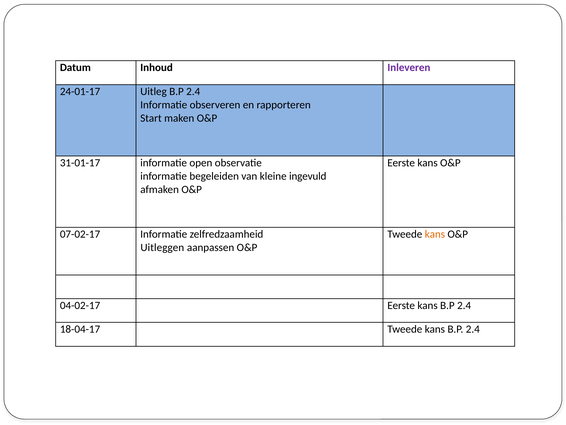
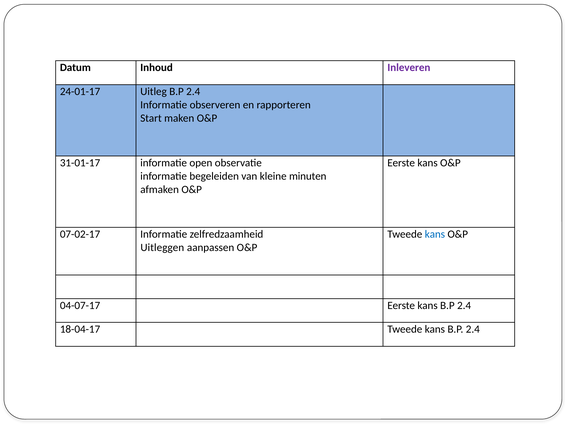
ingevuld: ingevuld -> minuten (308, 176)
kans colour: orange -> blue (435, 234)
04-02-17: 04-02-17 -> 04-07-17 (80, 305)
